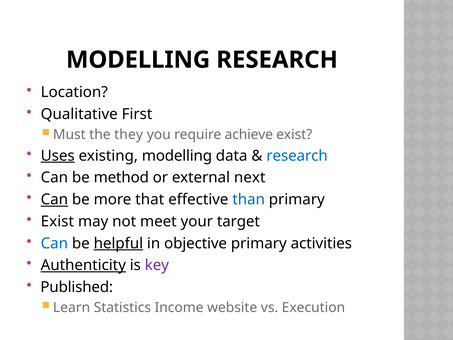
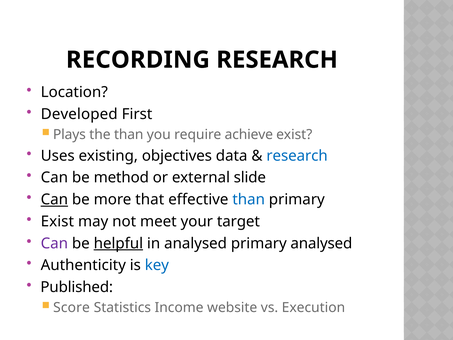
MODELLING: MODELLING -> RECORDING (138, 60)
Qualitative: Qualitative -> Developed (79, 114)
Must: Must -> Plays (69, 134)
the they: they -> than (129, 134)
Uses underline: present -> none (58, 156)
existing modelling: modelling -> objectives (177, 156)
next: next -> slide (250, 178)
Can colour: blue -> purple (54, 243)
in objective: objective -> analysed (196, 243)
primary activities: activities -> analysed (321, 243)
Authenticity underline: present -> none (83, 265)
key colour: purple -> blue (157, 265)
Learn: Learn -> Score (71, 307)
